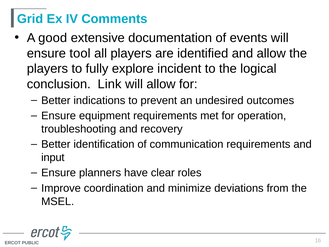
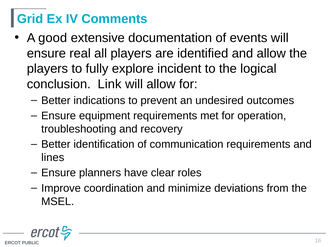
tool: tool -> real (80, 53)
input: input -> lines (53, 157)
